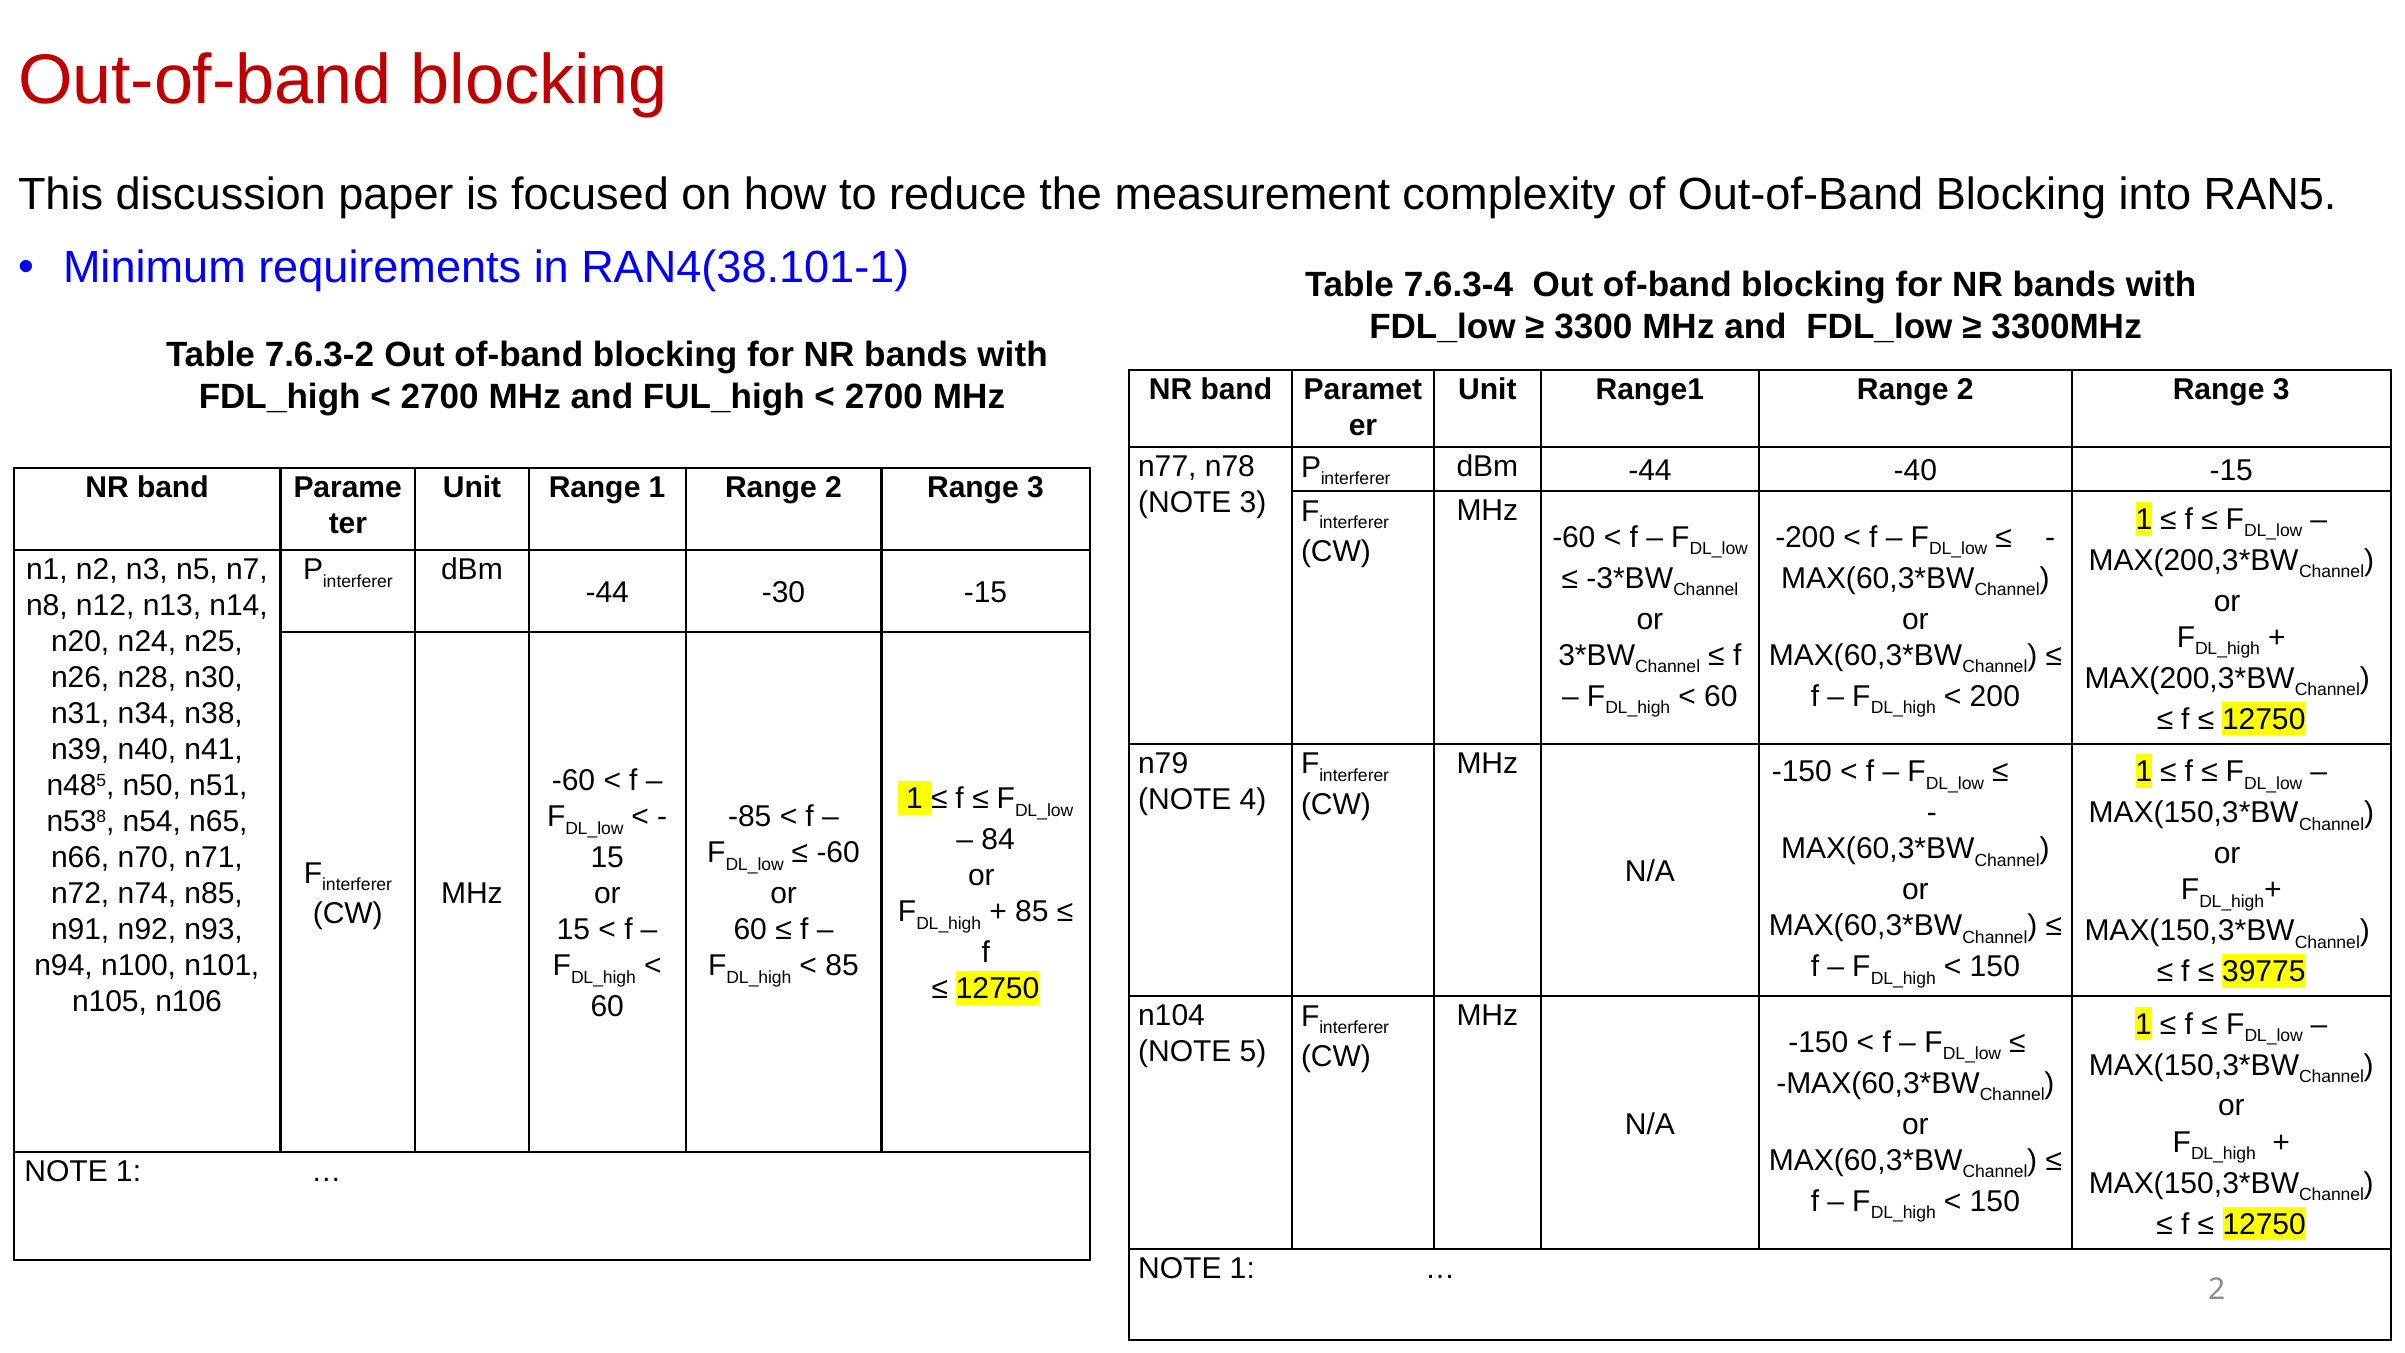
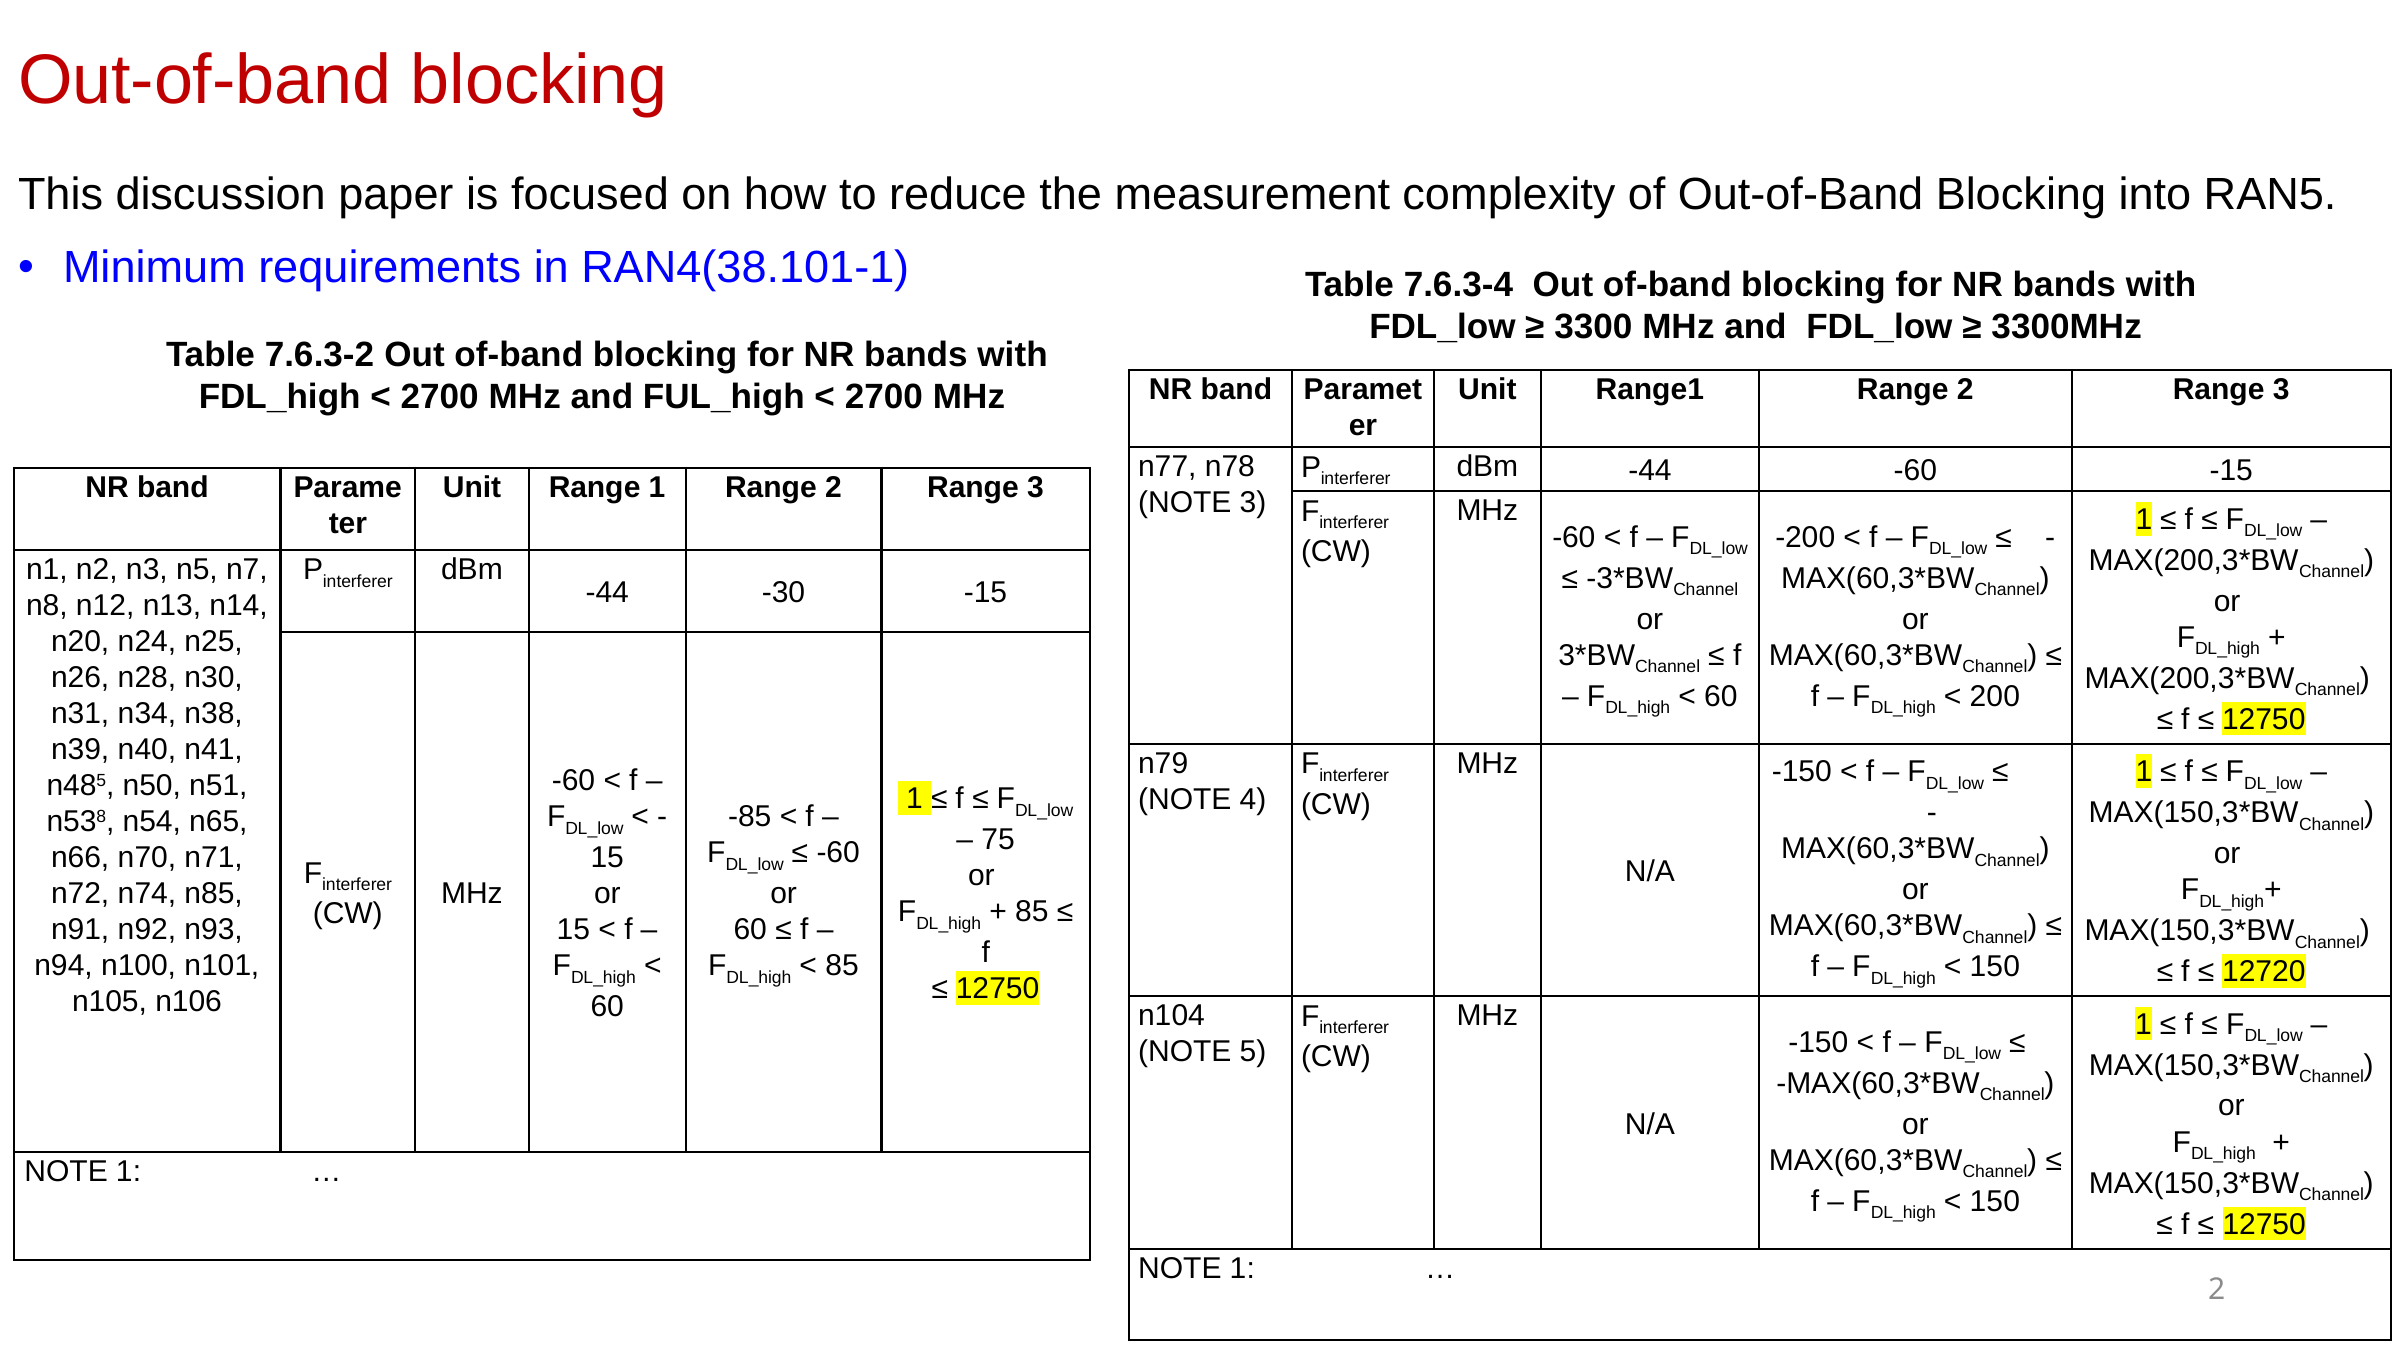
-44 -40: -40 -> -60 (1915, 471)
84: 84 -> 75 (998, 839)
39775: 39775 -> 12720 (2264, 972)
